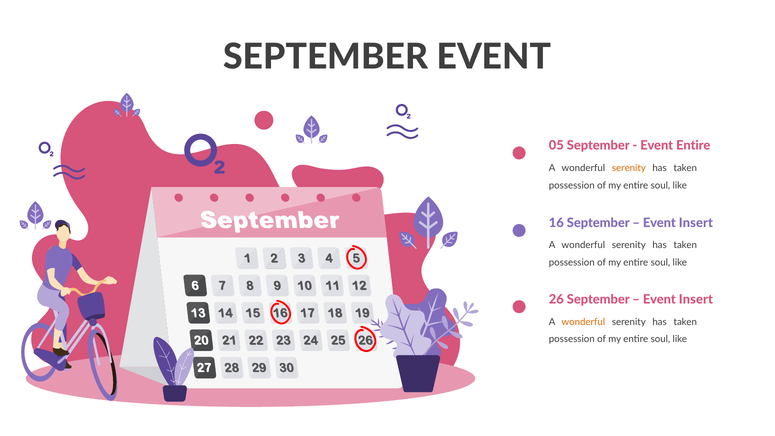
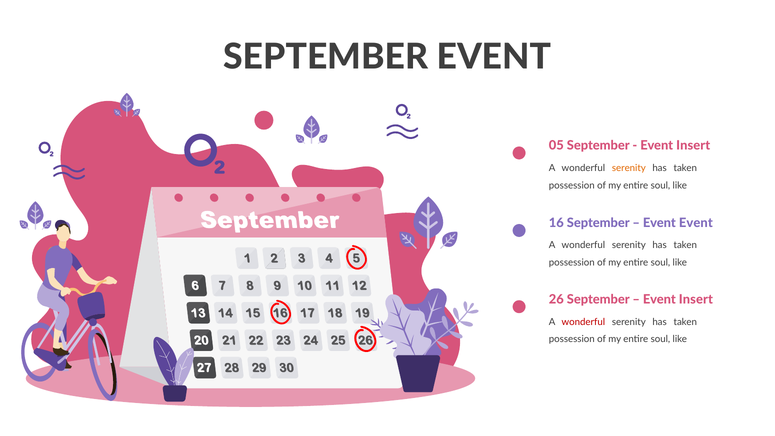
Entire: Entire -> Insert (693, 146)
Insert: Insert -> Event (696, 223)
wonderful colour: orange -> red (583, 322)
